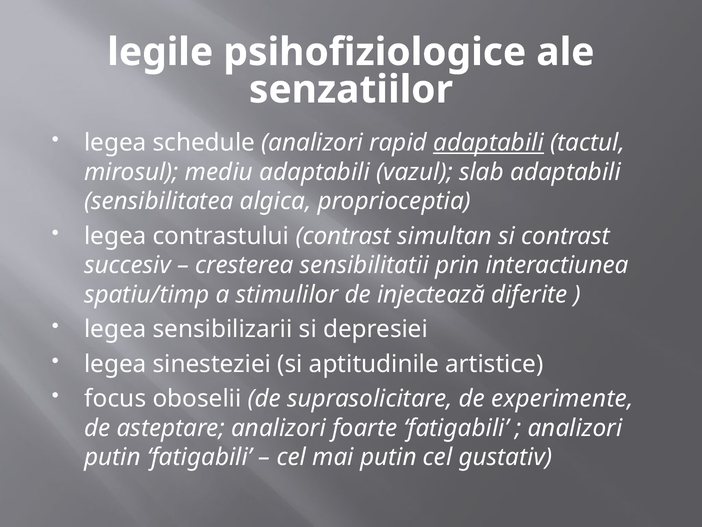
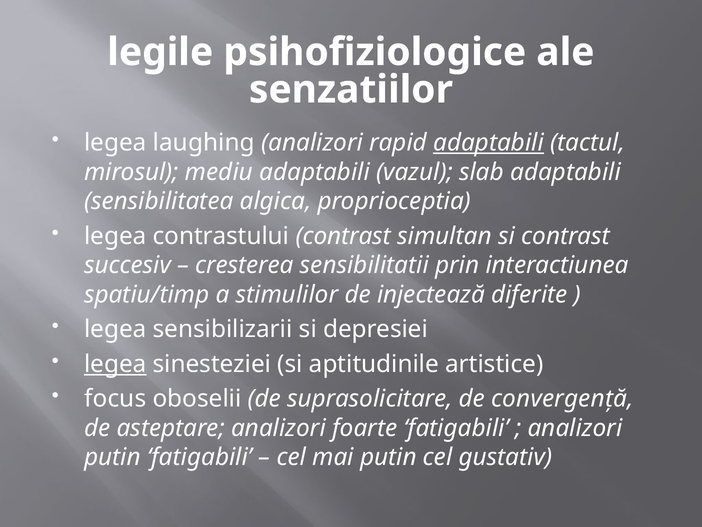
schedule: schedule -> laughing (204, 143)
legea underline: none -> present (115, 364)
experimente: experimente -> convergenţă (562, 398)
